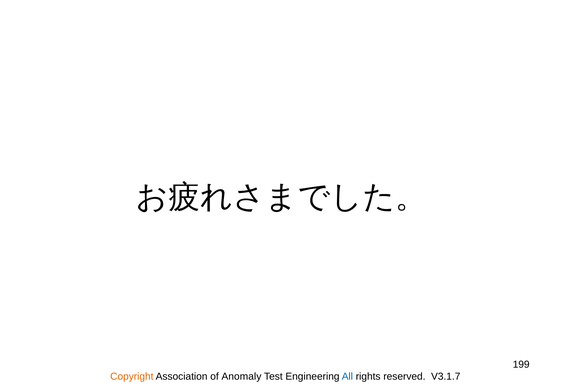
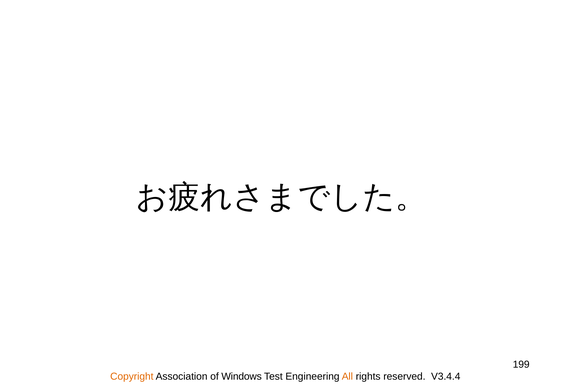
Anomaly: Anomaly -> Windows (242, 376)
All colour: blue -> orange (347, 376)
V3.1.7: V3.1.7 -> V3.4.4 (446, 376)
